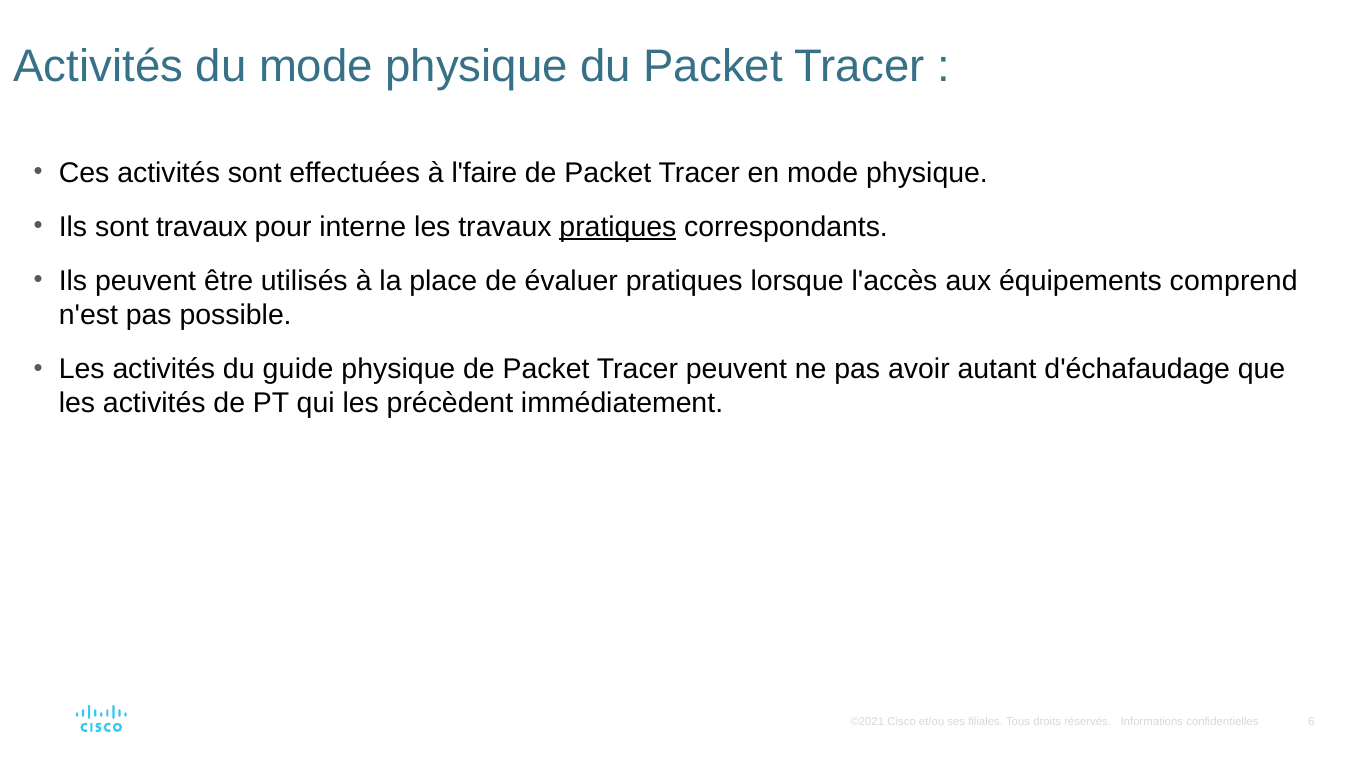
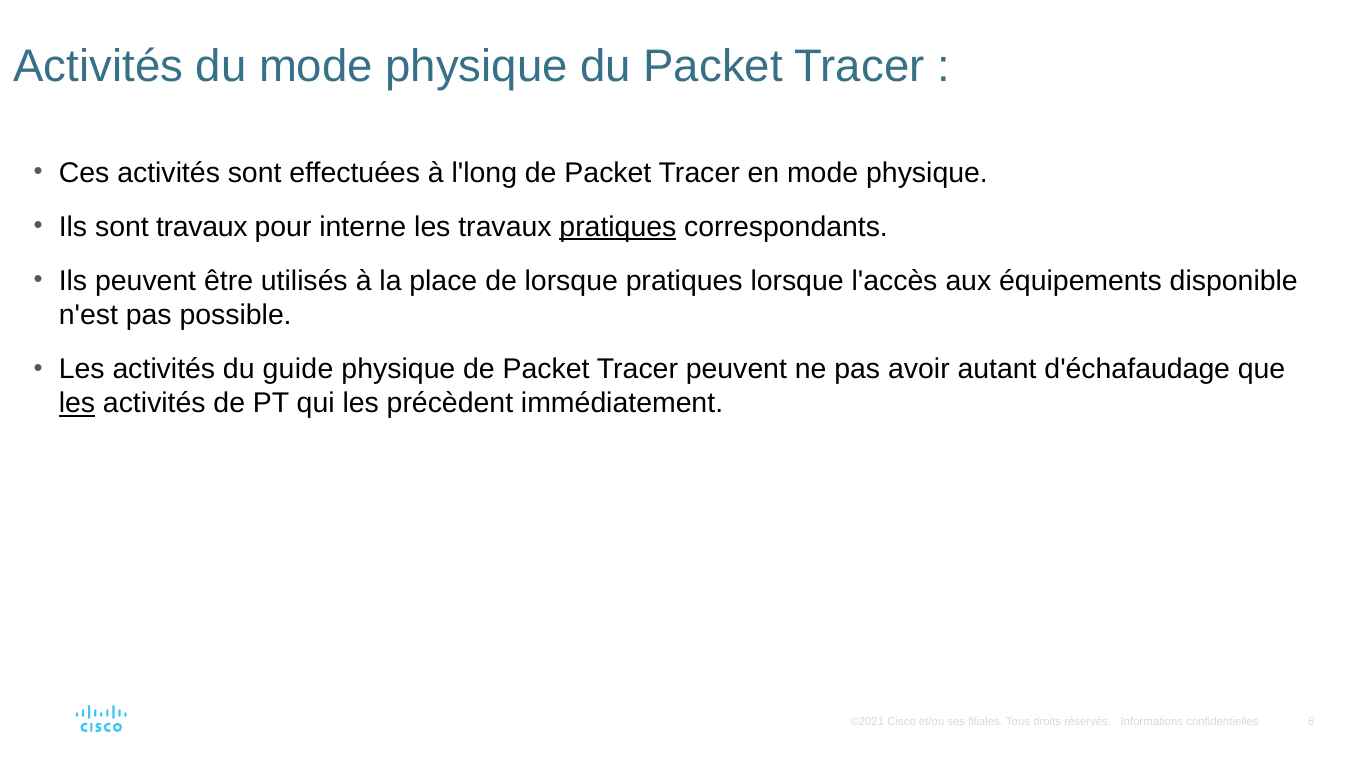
l'faire: l'faire -> l'long (484, 173)
de évaluer: évaluer -> lorsque (571, 281)
comprend: comprend -> disponible (1234, 281)
les underline: none -> present (77, 403)
